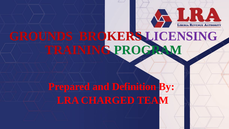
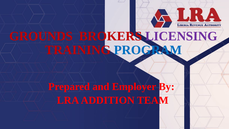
PROGRAM colour: green -> blue (148, 50)
Definition: Definition -> Employer (134, 86)
CHARGED: CHARGED -> ADDITION (108, 100)
